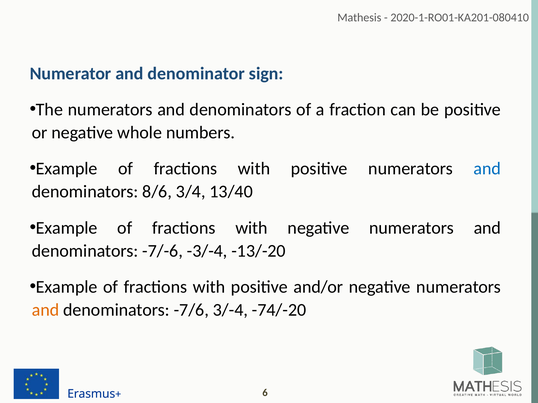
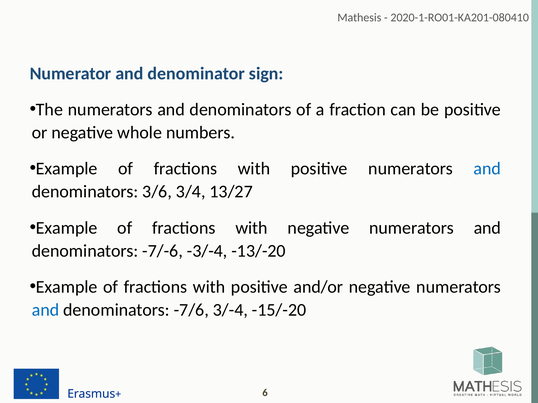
8/6: 8/6 -> 3/6 (157, 192)
13/40: 13/40 -> 13/27 (231, 192)
and colour: orange -> blue (45, 310)
-74/-20: -74/-20 -> -15/-20 (279, 310)
